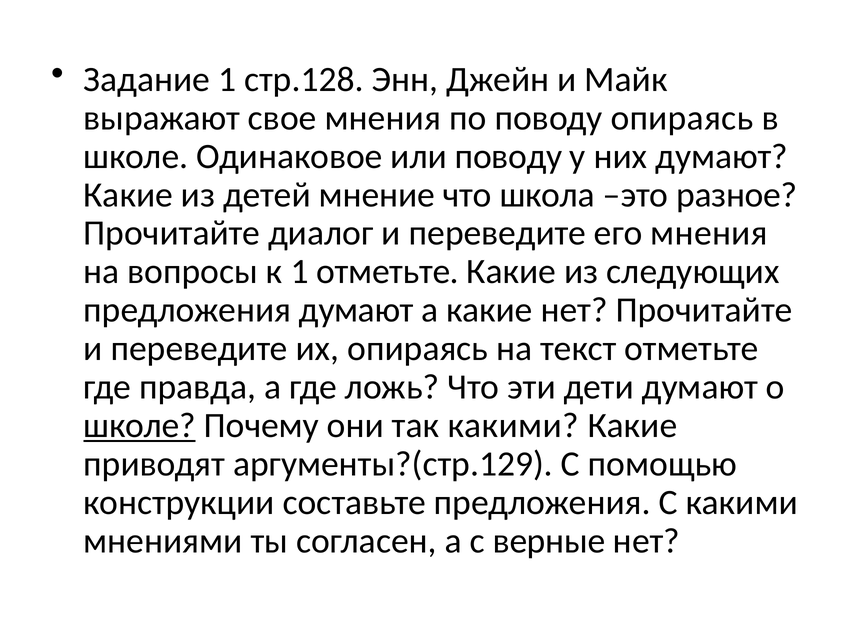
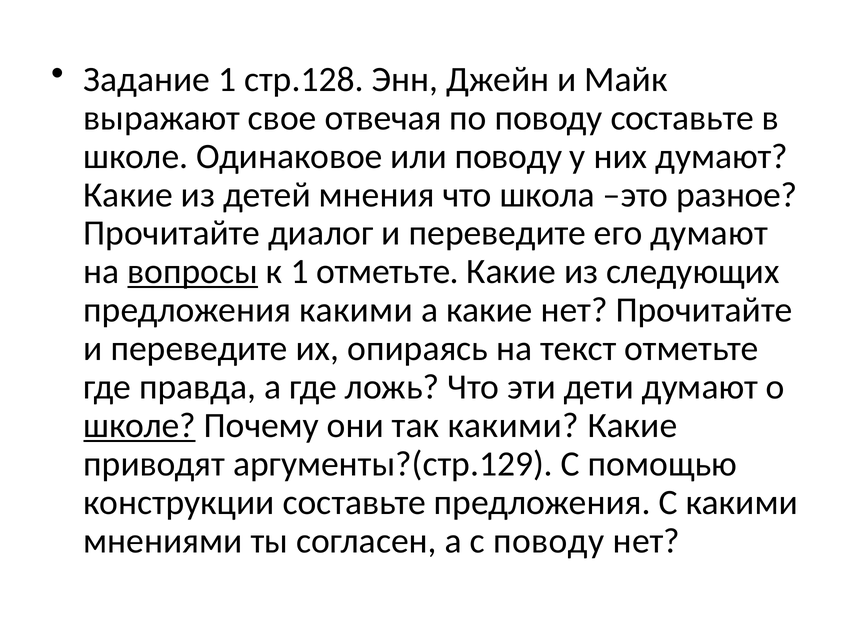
свое мнения: мнения -> отвечая (383, 118)
поводу опираясь: опираясь -> составьте (682, 118)
мнение: мнение -> мнения (377, 195)
его мнения: мнения -> думают (709, 233)
вопросы underline: none -> present (193, 272)
предложения думают: думают -> какими (356, 310)
с верные: верные -> поводу (549, 541)
